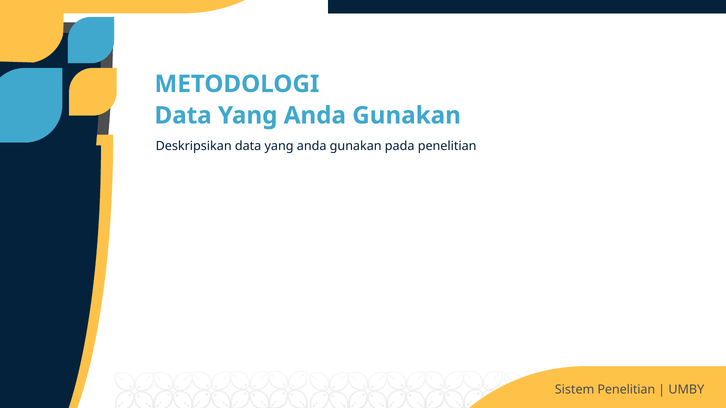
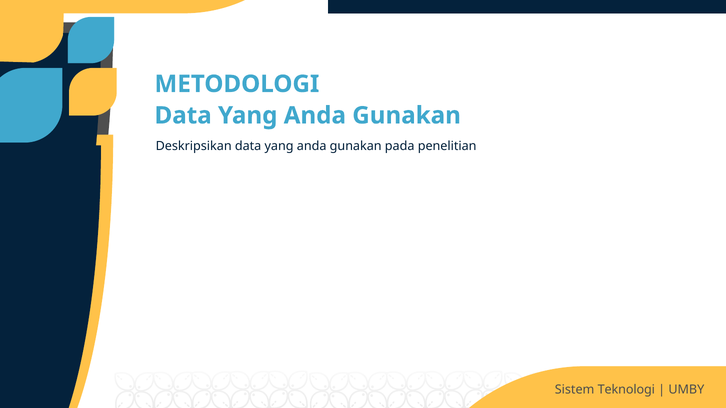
Sistem Penelitian: Penelitian -> Teknologi (626, 390)
